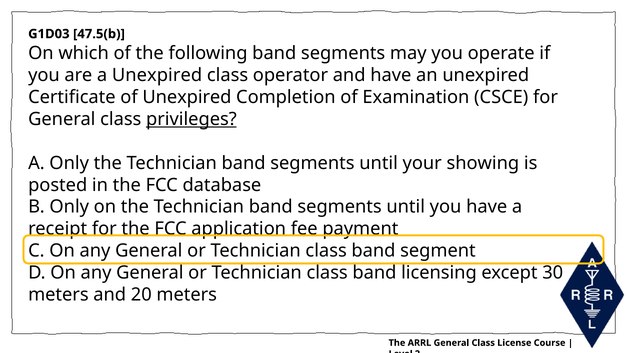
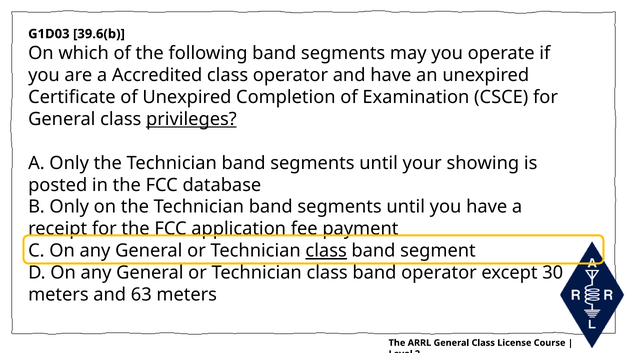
47.5(b: 47.5(b -> 39.6(b (99, 34)
a Unexpired: Unexpired -> Accredited (157, 75)
class underline: none -> present (326, 251)
band licensing: licensing -> operator (439, 273)
20: 20 -> 63 (141, 295)
